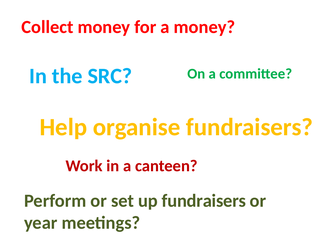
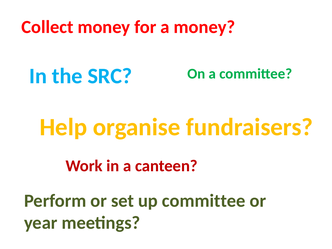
up fundraisers: fundraisers -> committee (204, 201)
